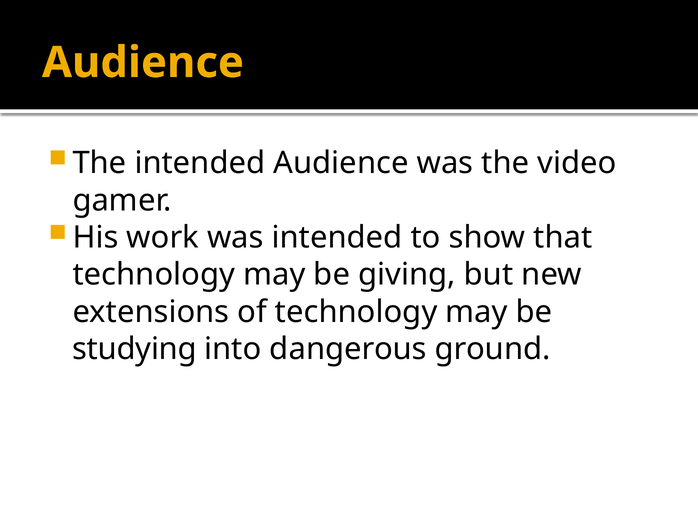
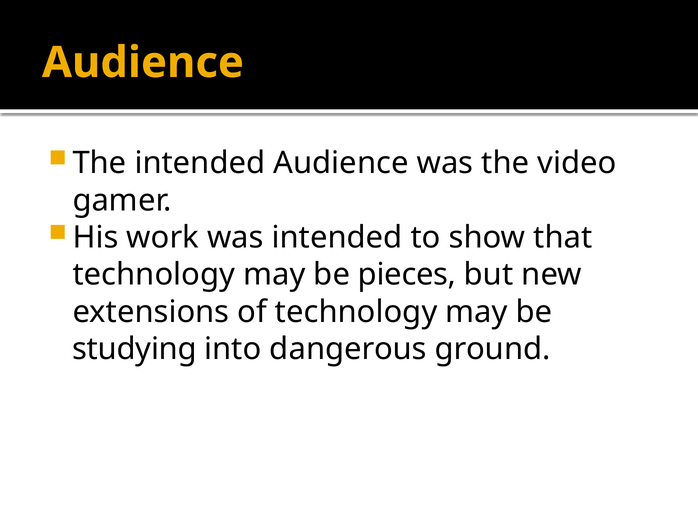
giving: giving -> pieces (407, 275)
